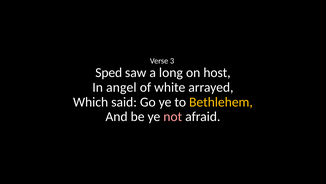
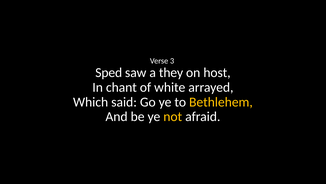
long: long -> they (171, 72)
angel: angel -> chant (121, 87)
not colour: pink -> yellow (173, 116)
